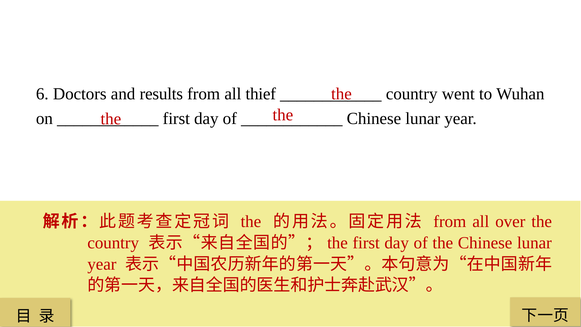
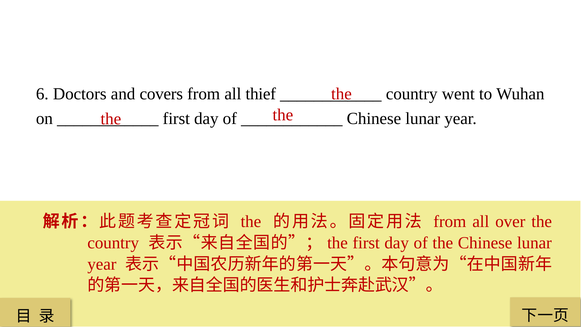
results: results -> covers (161, 94)
